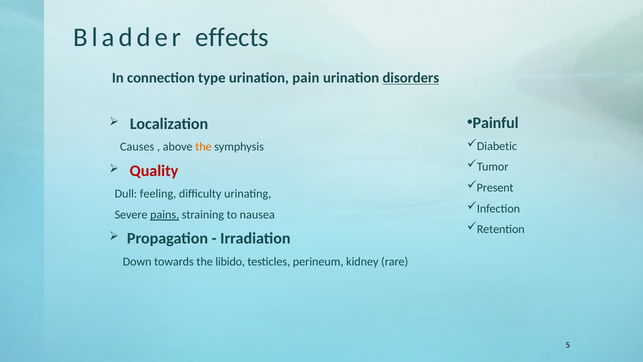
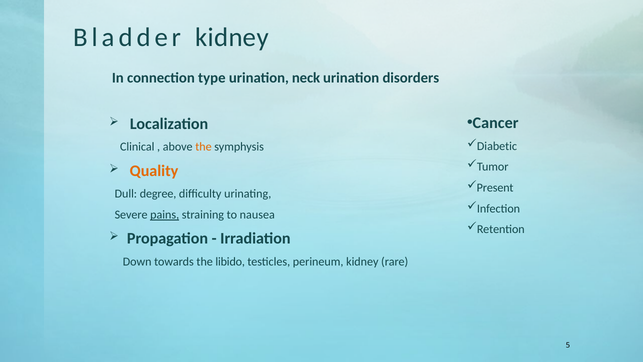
Bladder effects: effects -> kidney (232, 37)
pain: pain -> neck (306, 78)
disorders underline: present -> none (411, 78)
Painful: Painful -> Cancer (496, 123)
Causes: Causes -> Clinical (137, 147)
Quality colour: red -> orange (154, 171)
feeling: feeling -> degree (158, 194)
